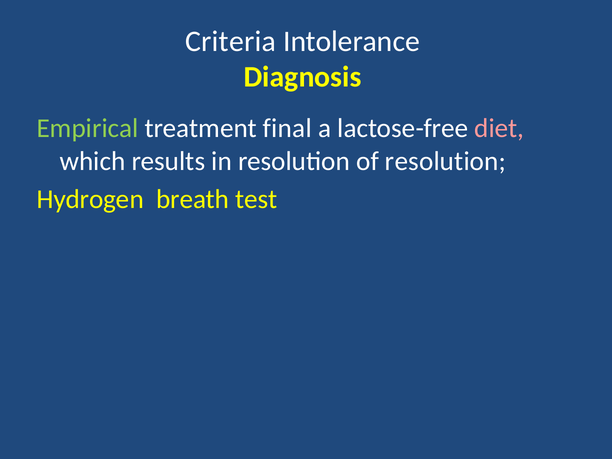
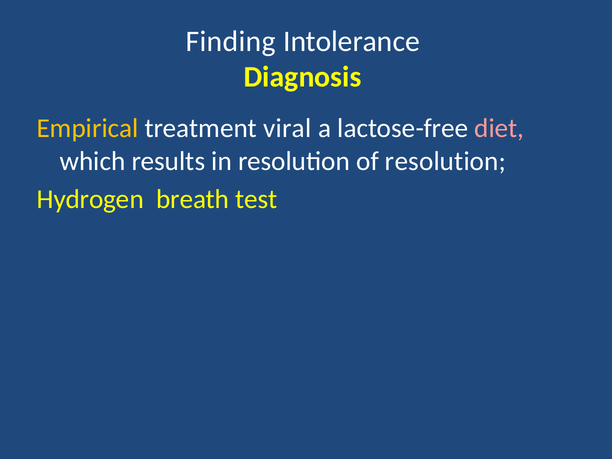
Criteria: Criteria -> Finding (231, 41)
Empirical colour: light green -> yellow (88, 128)
final: final -> viral (287, 128)
